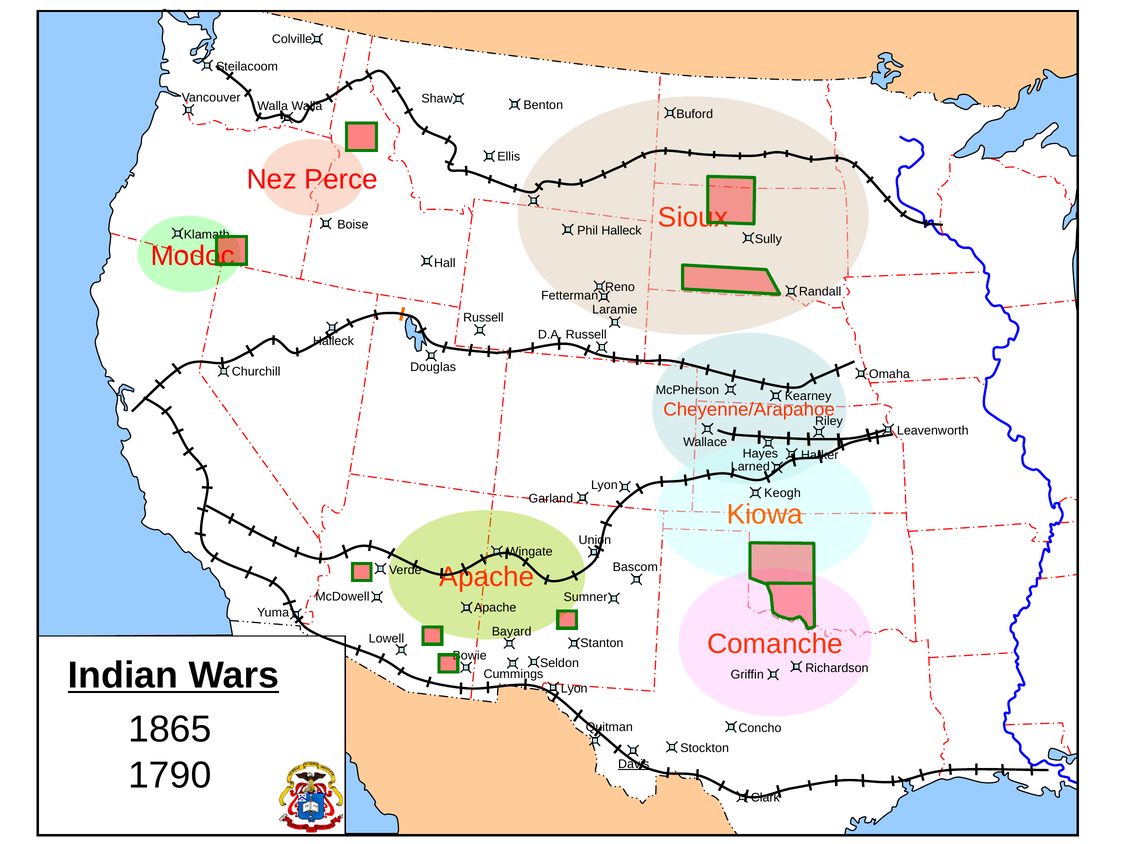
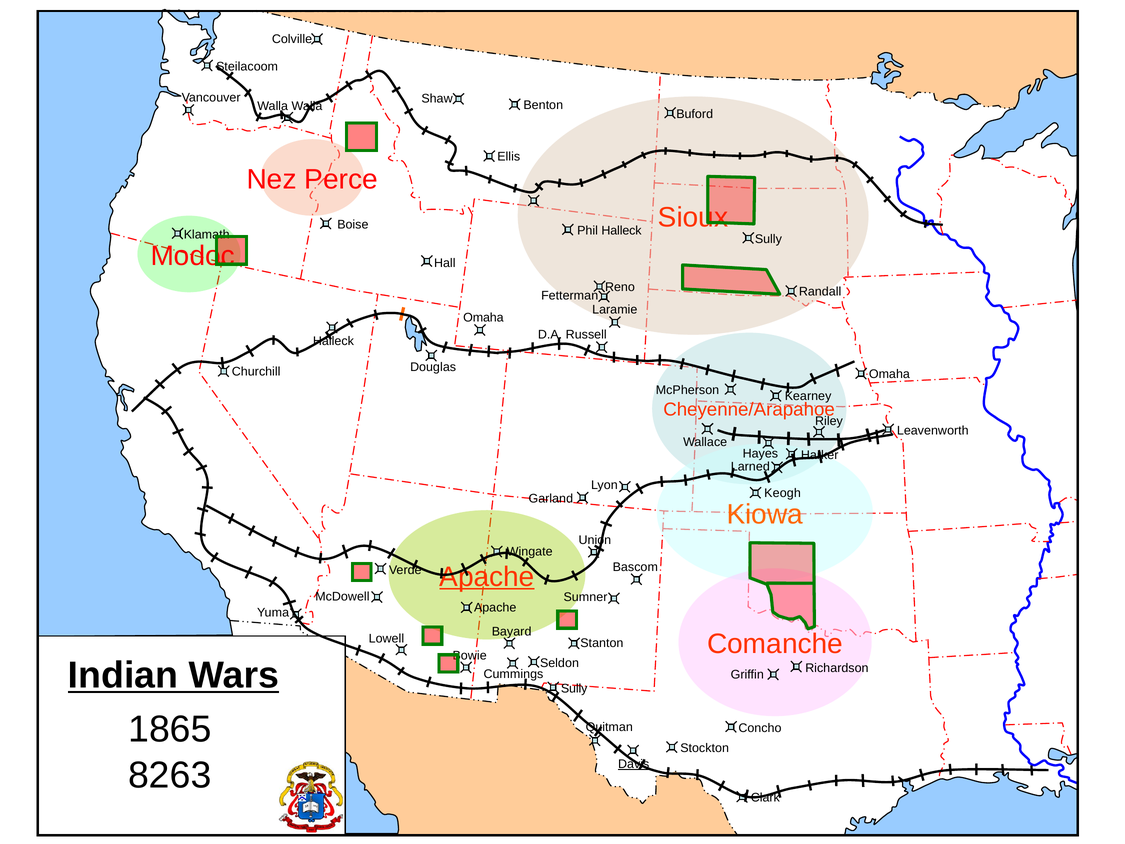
Russell: Russell -> Omaha (483, 318)
Apache underline: none -> present (487, 577)
Lyon: Lyon -> Sully (574, 688)
1790: 1790 -> 8263 (170, 775)
